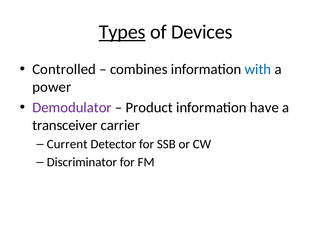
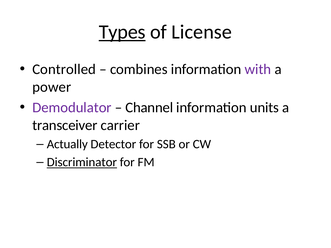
Devices: Devices -> License (202, 32)
with colour: blue -> purple (258, 69)
Product: Product -> Channel (149, 108)
have: have -> units (264, 108)
Current: Current -> Actually (67, 144)
Discriminator underline: none -> present (82, 162)
